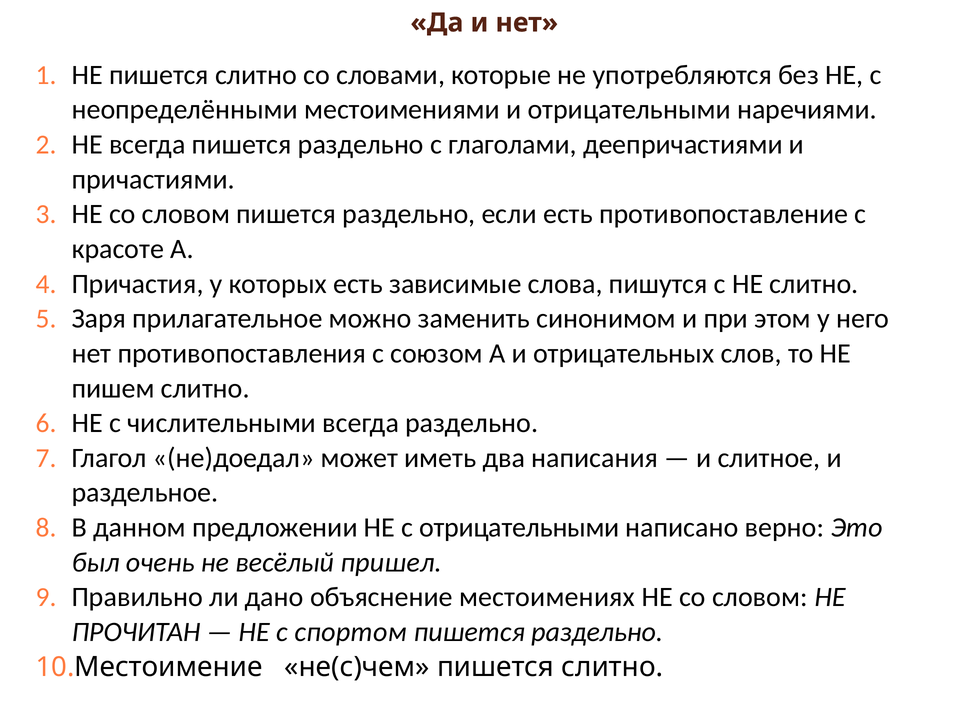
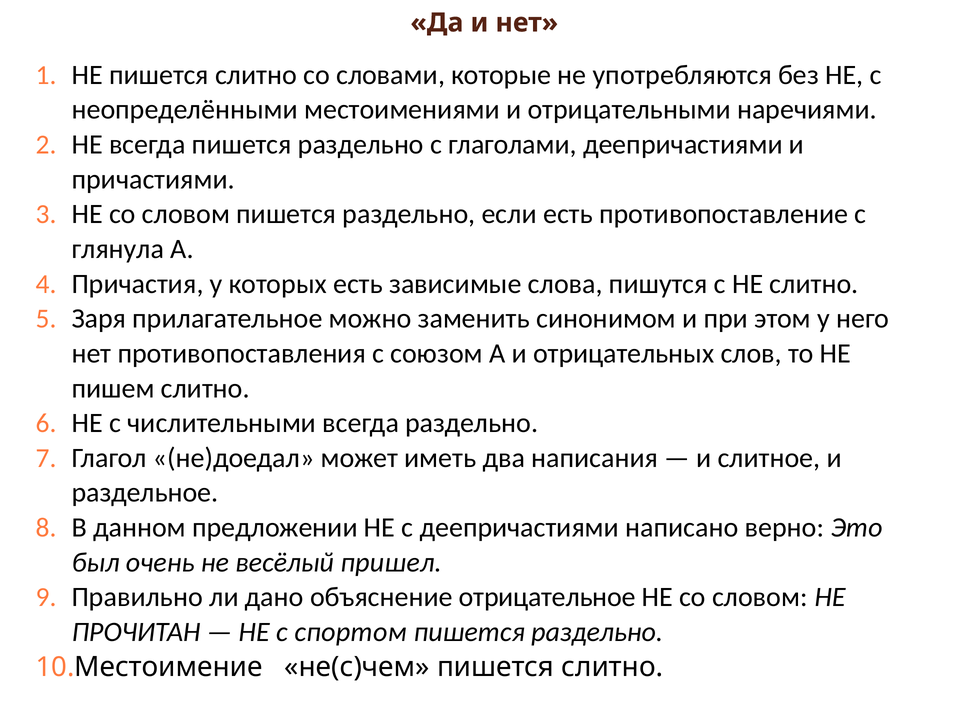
красоте: красоте -> глянула (118, 249)
с отрицательными: отрицательными -> деепричастиями (519, 527)
местоимениях: местоимениях -> отрицательное (547, 597)
